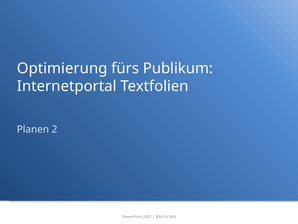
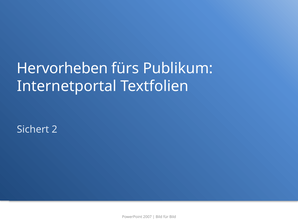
Optimierung: Optimierung -> Hervorheben (62, 68)
Planen: Planen -> Sichert (33, 129)
